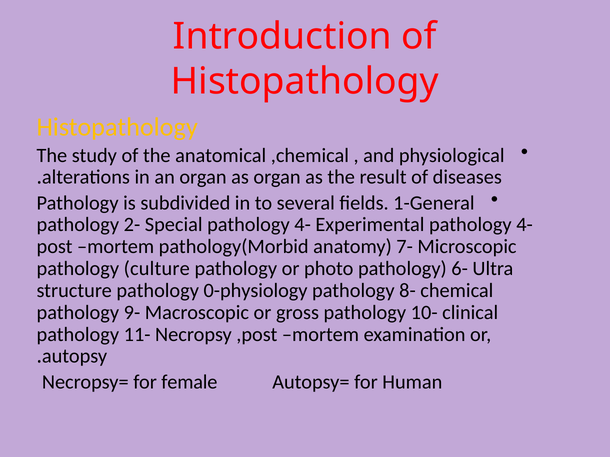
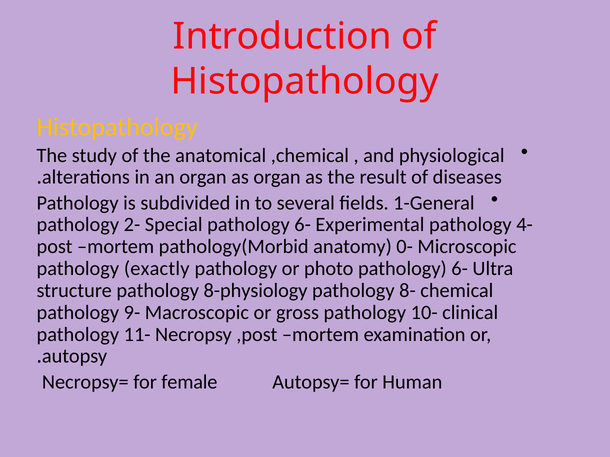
Special pathology 4-: 4- -> 6- (303, 225)
7-: 7- -> 0- (405, 247)
culture: culture -> exactly (157, 269)
0-physiology: 0-physiology -> 8-physiology (256, 291)
